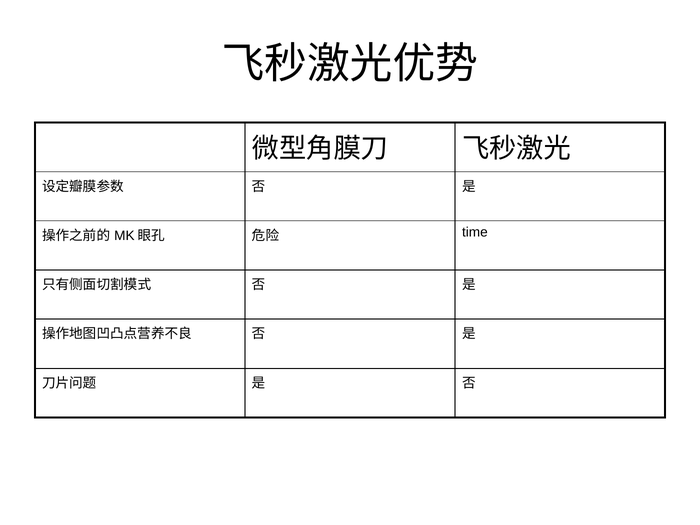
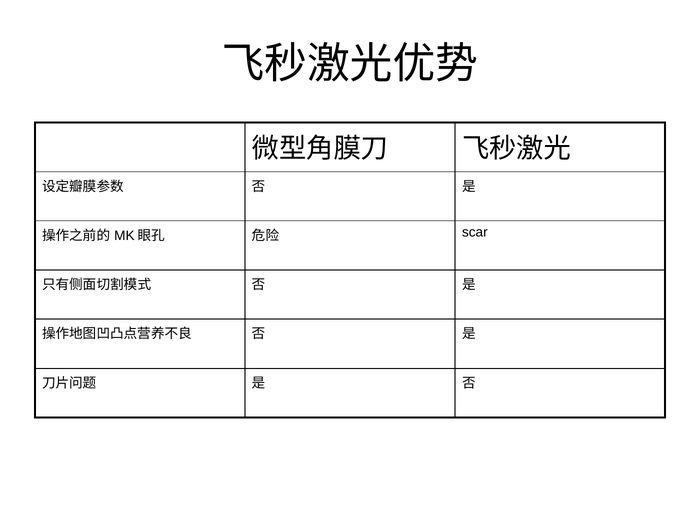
time: time -> scar (475, 232)
